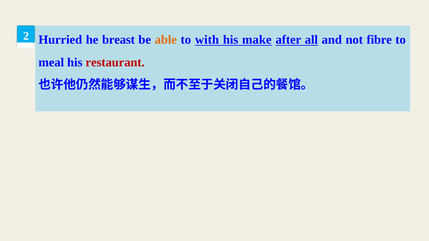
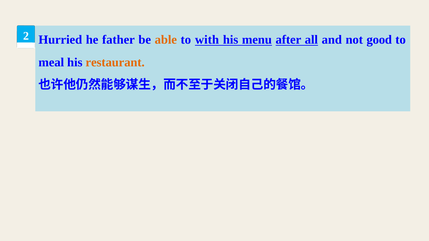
breast: breast -> father (118, 40)
make: make -> menu (257, 40)
fibre: fibre -> good (379, 40)
restaurant colour: red -> orange (115, 62)
